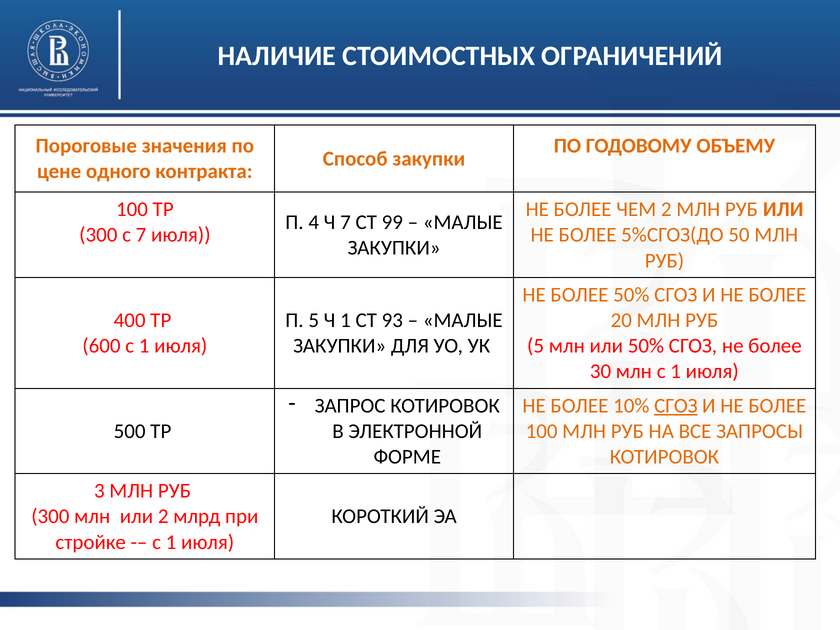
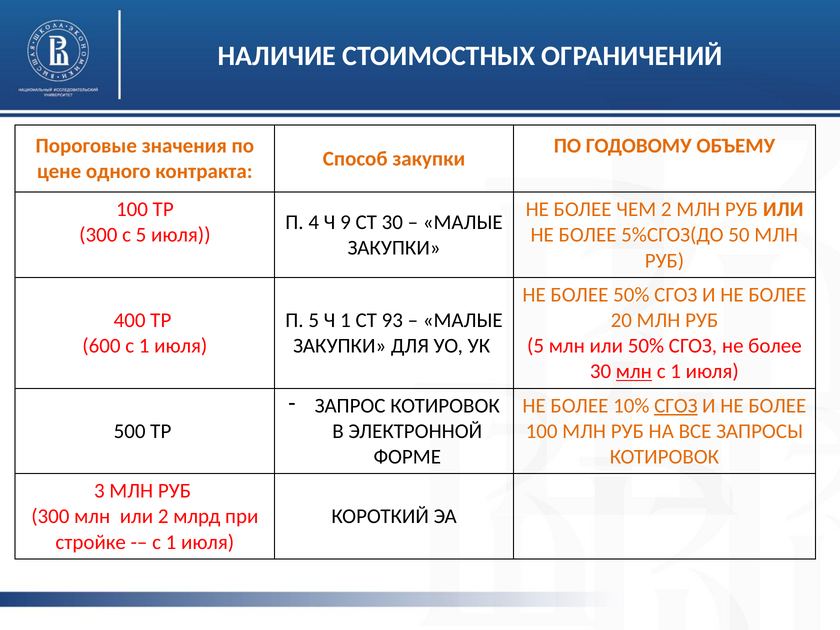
Ч 7: 7 -> 9 (345, 222)
СТ 99: 99 -> 30 (392, 222)
с 7: 7 -> 5 (141, 235)
млн underline: none -> present (634, 372)
